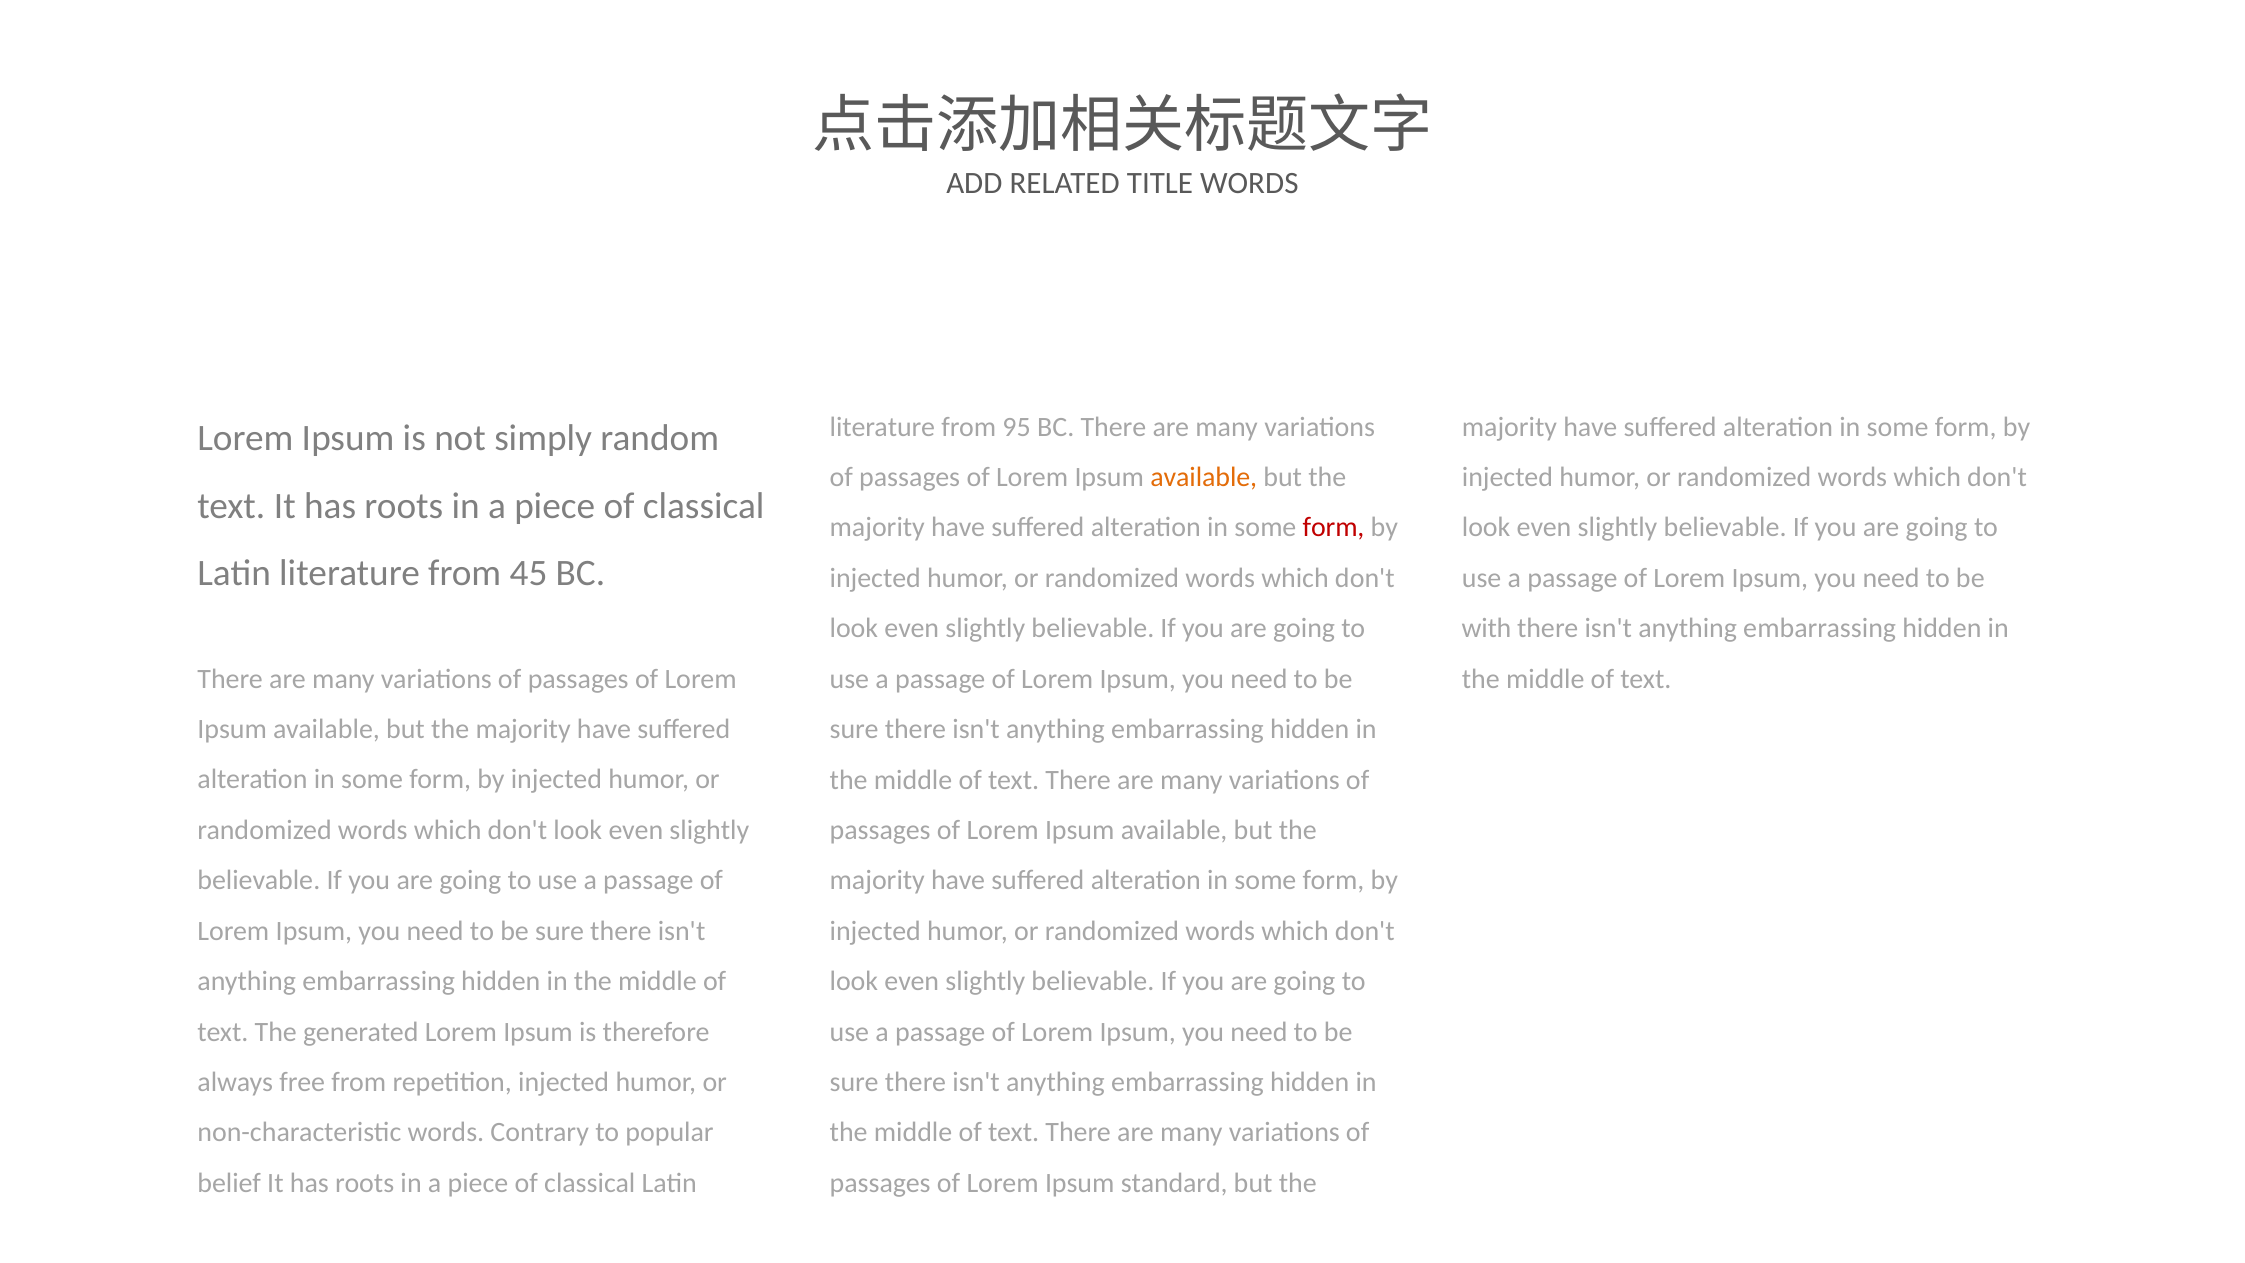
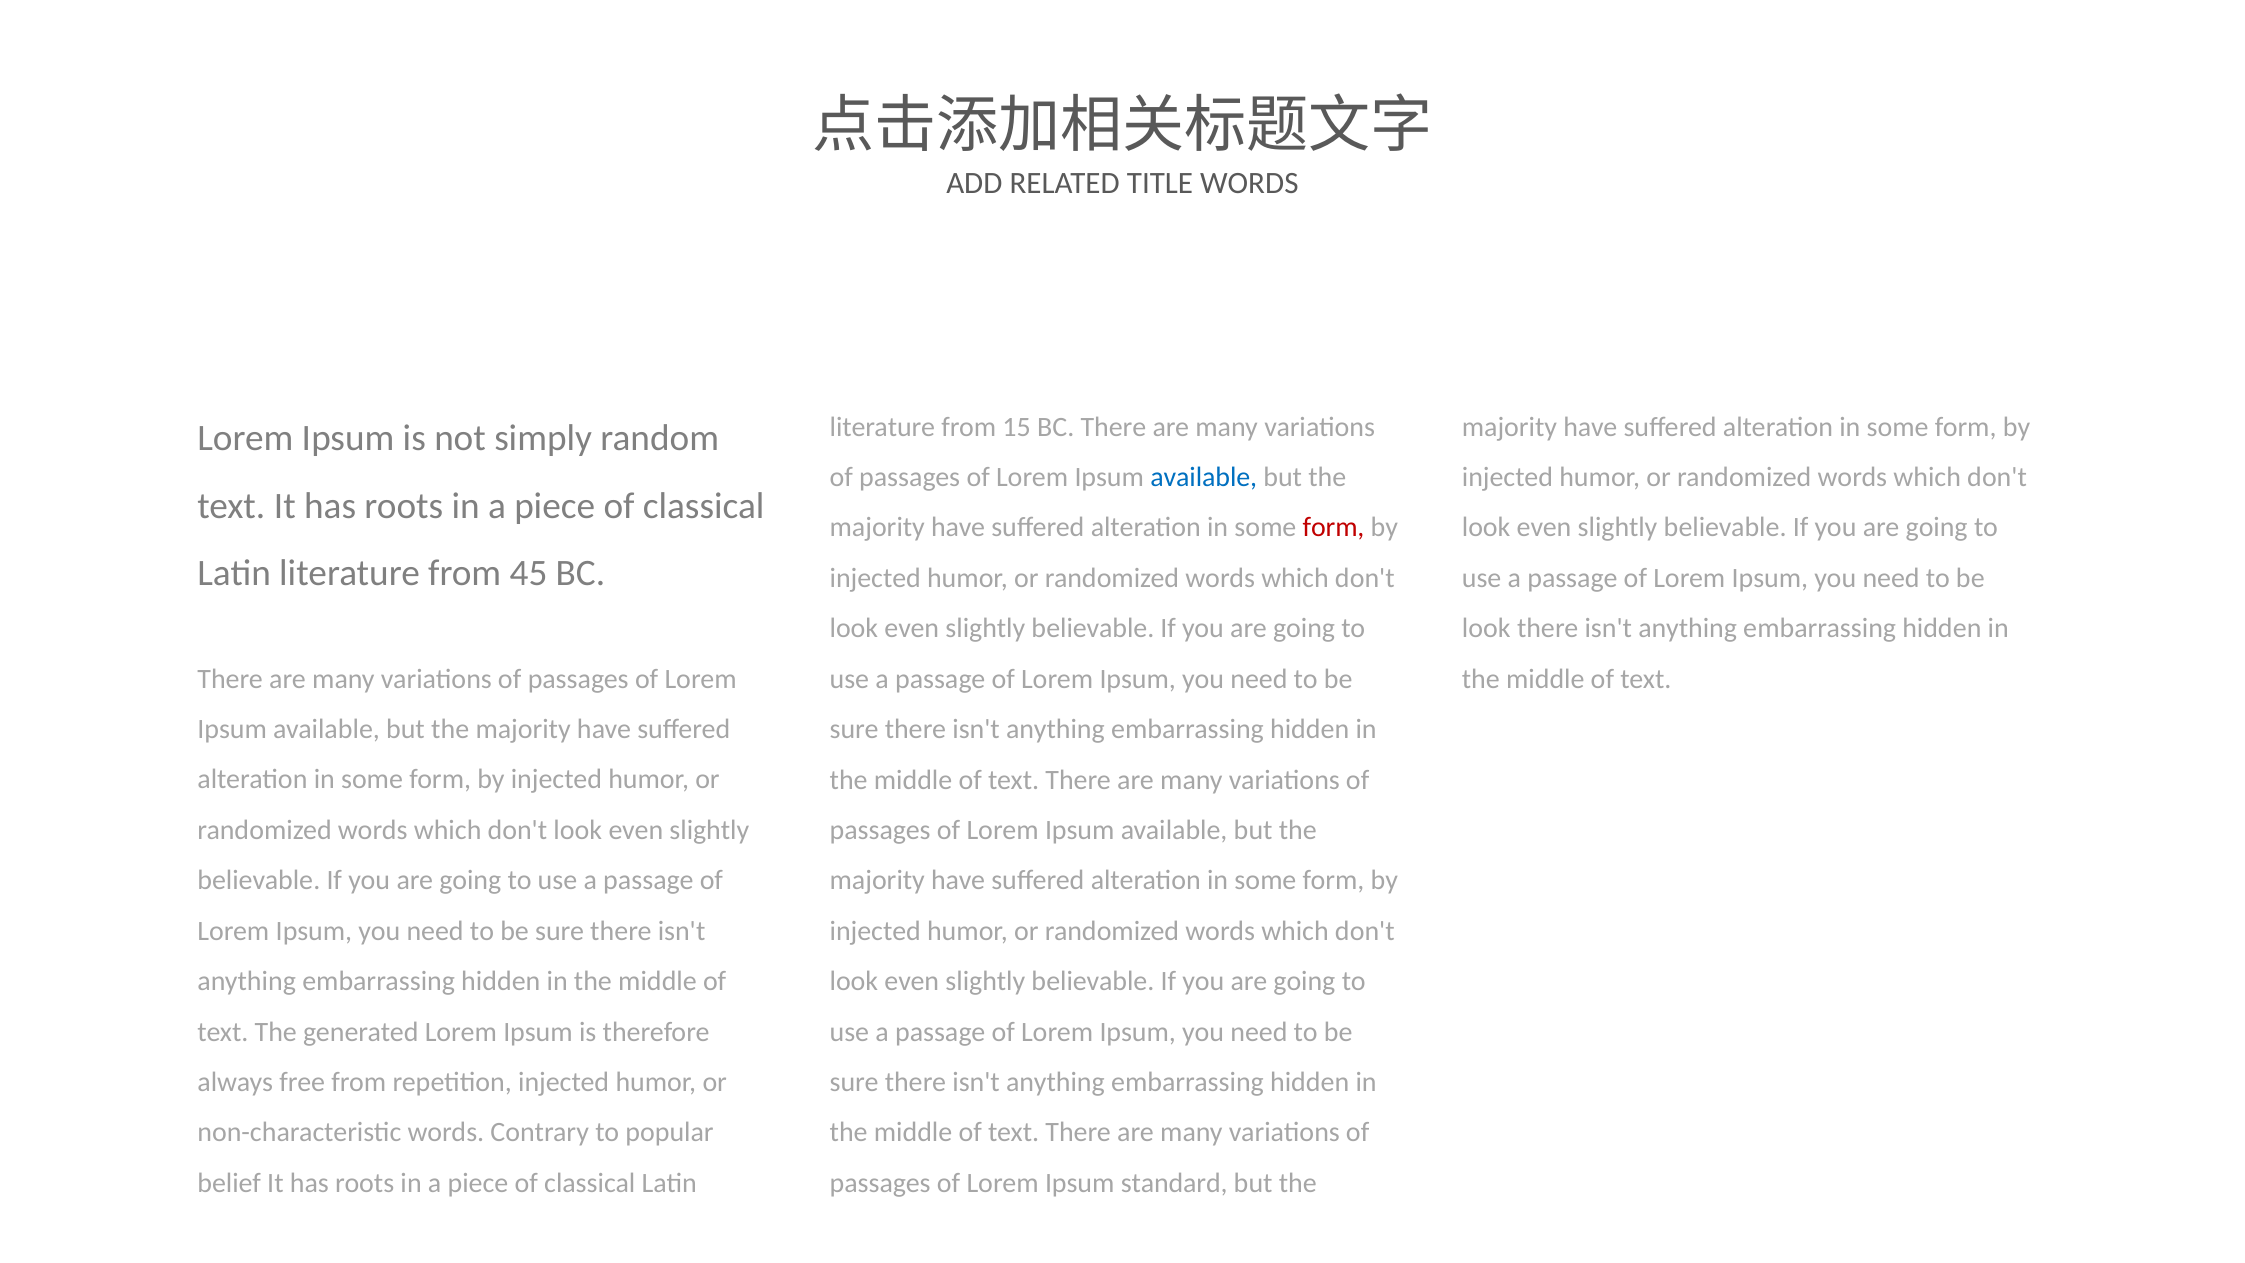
95: 95 -> 15 (1017, 427)
available colour: orange -> blue (1204, 477)
with: with -> look (1486, 628)
